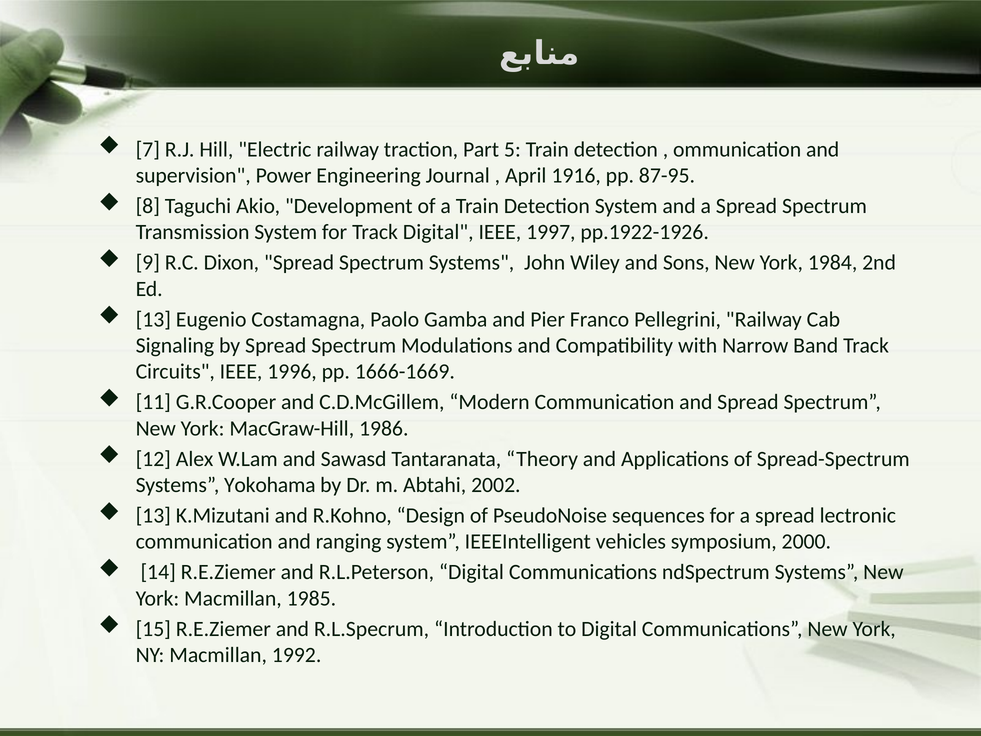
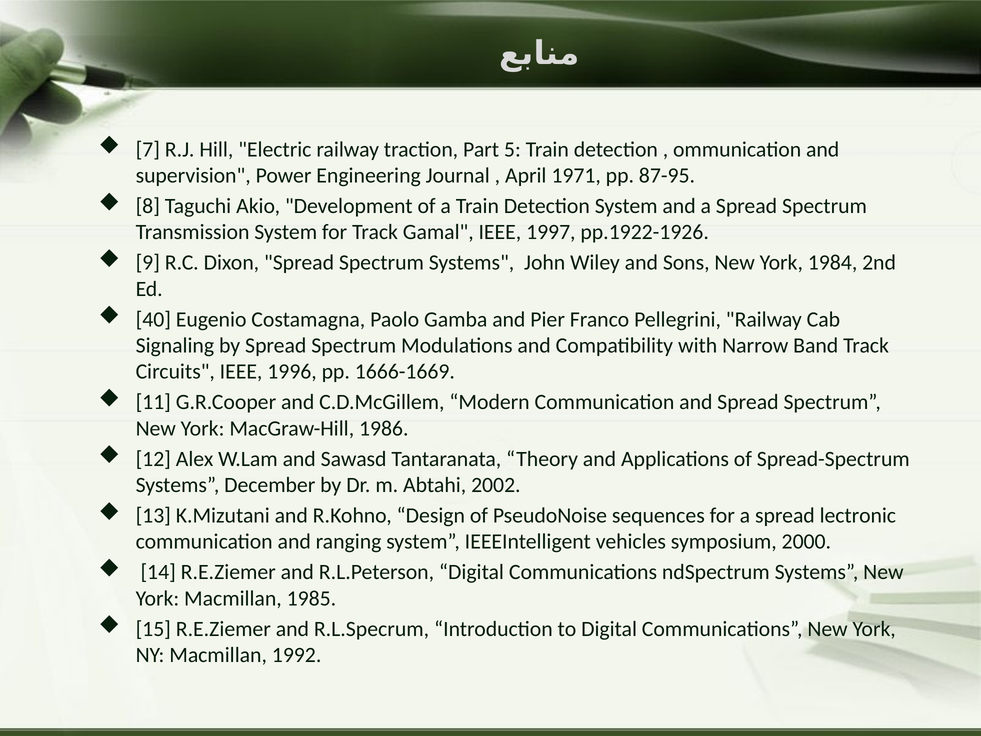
1916: 1916 -> 1971 (576, 175)
Track Digital: Digital -> Gamal (438, 232)
13: 13 -> 40 (153, 319)
Yokohama: Yokohama -> December (270, 485)
